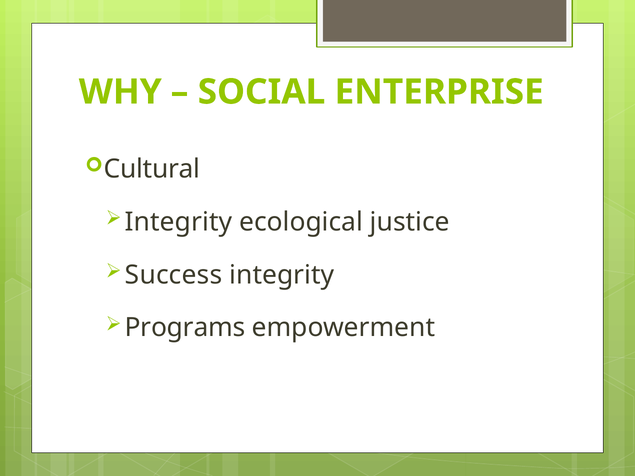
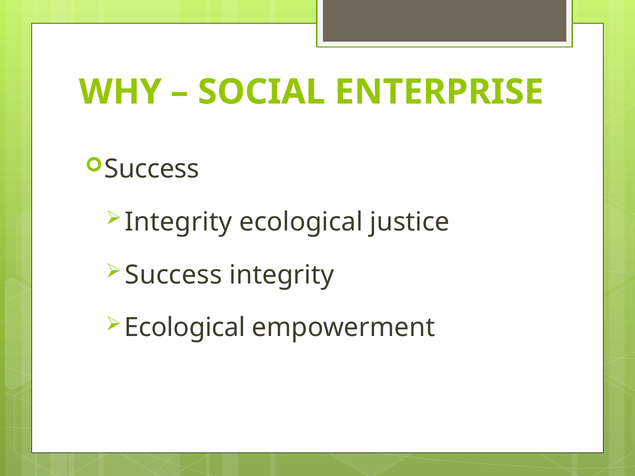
Cultural: Cultural -> Success (152, 169)
Programs: Programs -> Ecological (185, 328)
